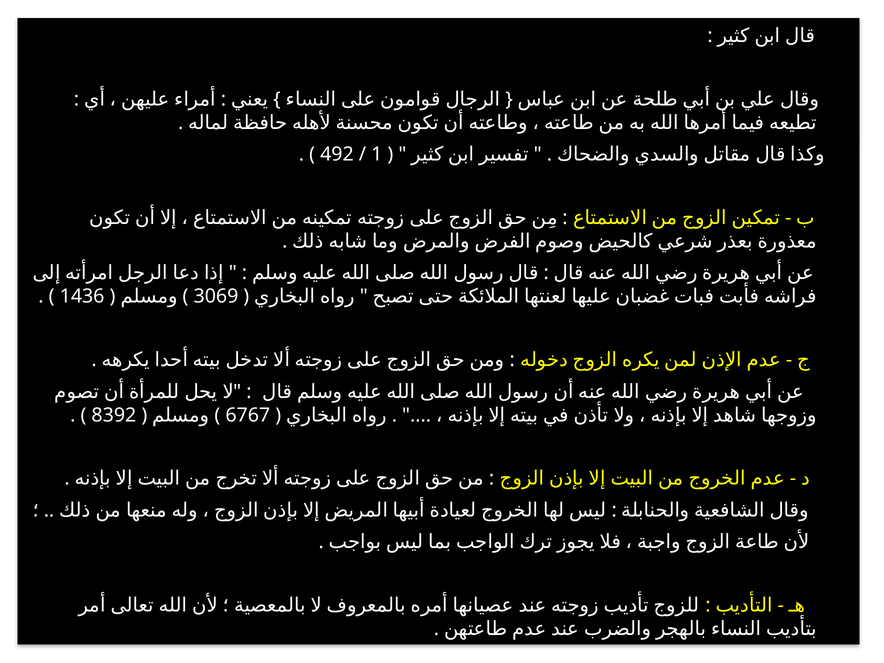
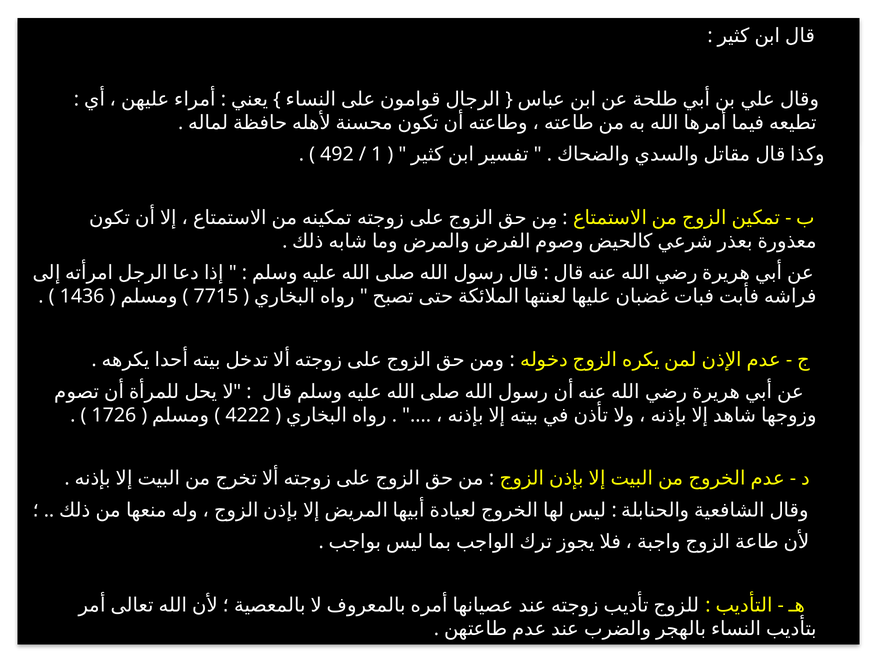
3069: 3069 -> 7715 (216, 297)
8392: 8392 -> 1726 (114, 415)
6767: 6767 -> 4222 (248, 415)
